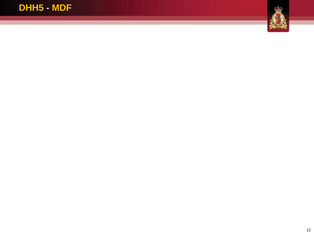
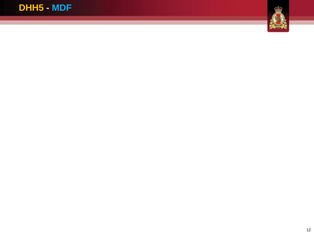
MDF colour: yellow -> light blue (62, 8)
